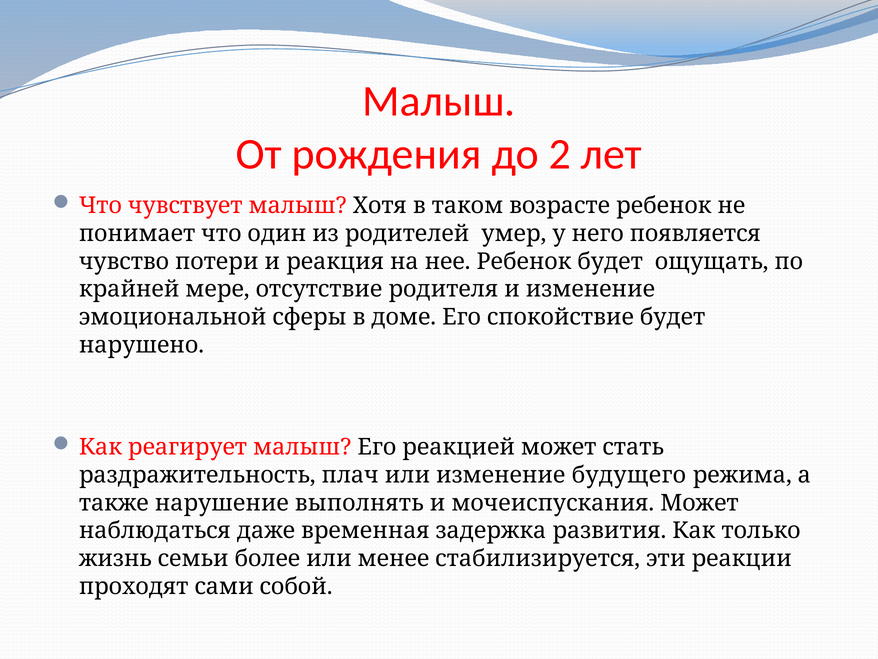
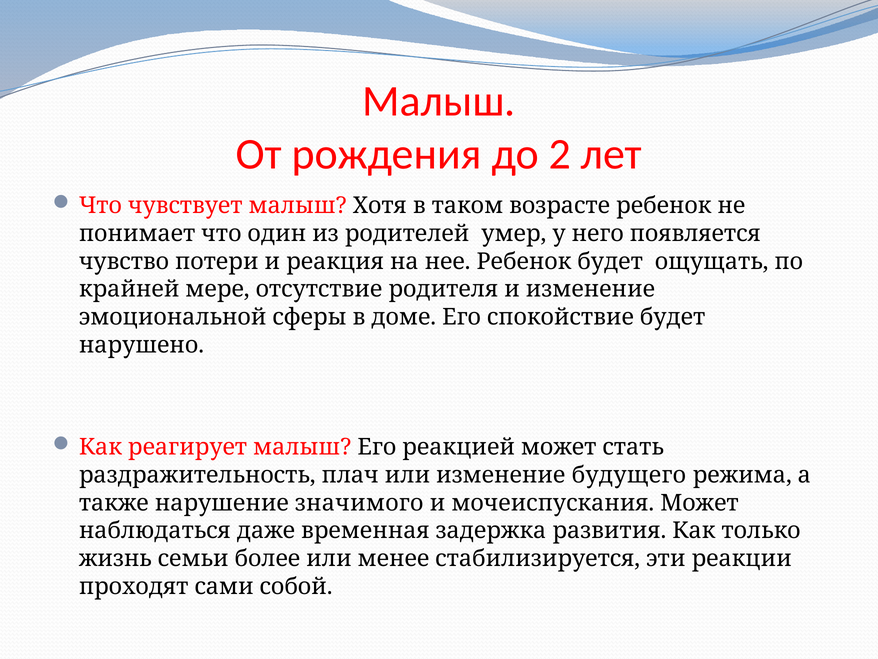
выполнять: выполнять -> значимого (359, 503)
